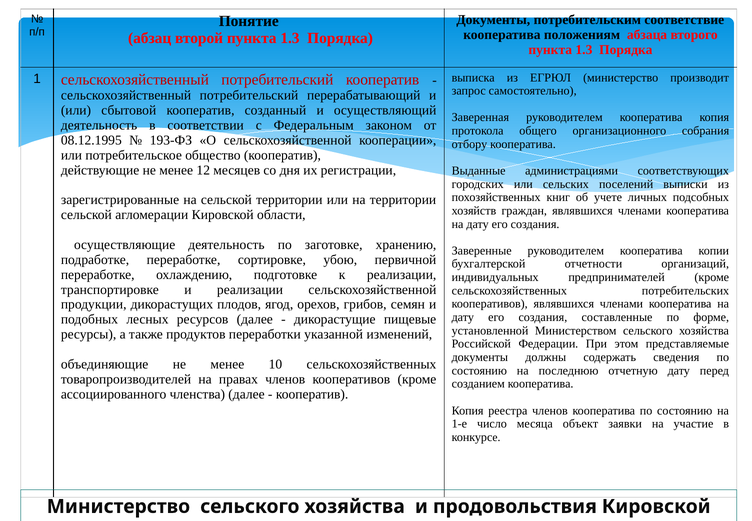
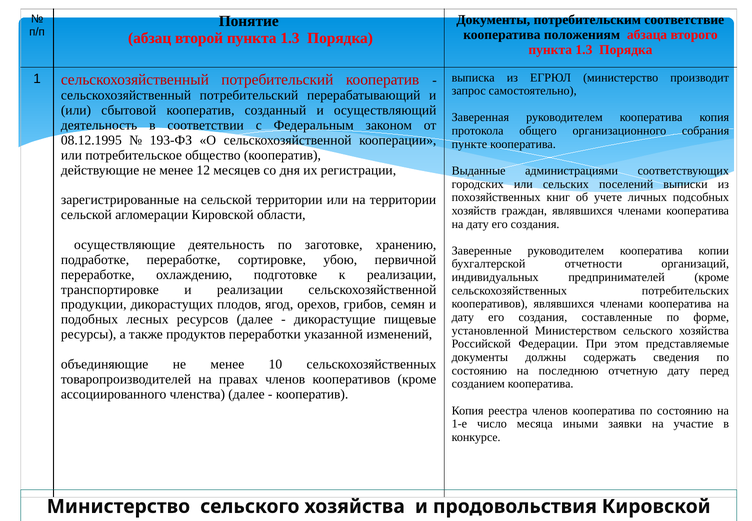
отбору: отбору -> пункте (469, 144)
объект: объект -> иными (581, 424)
